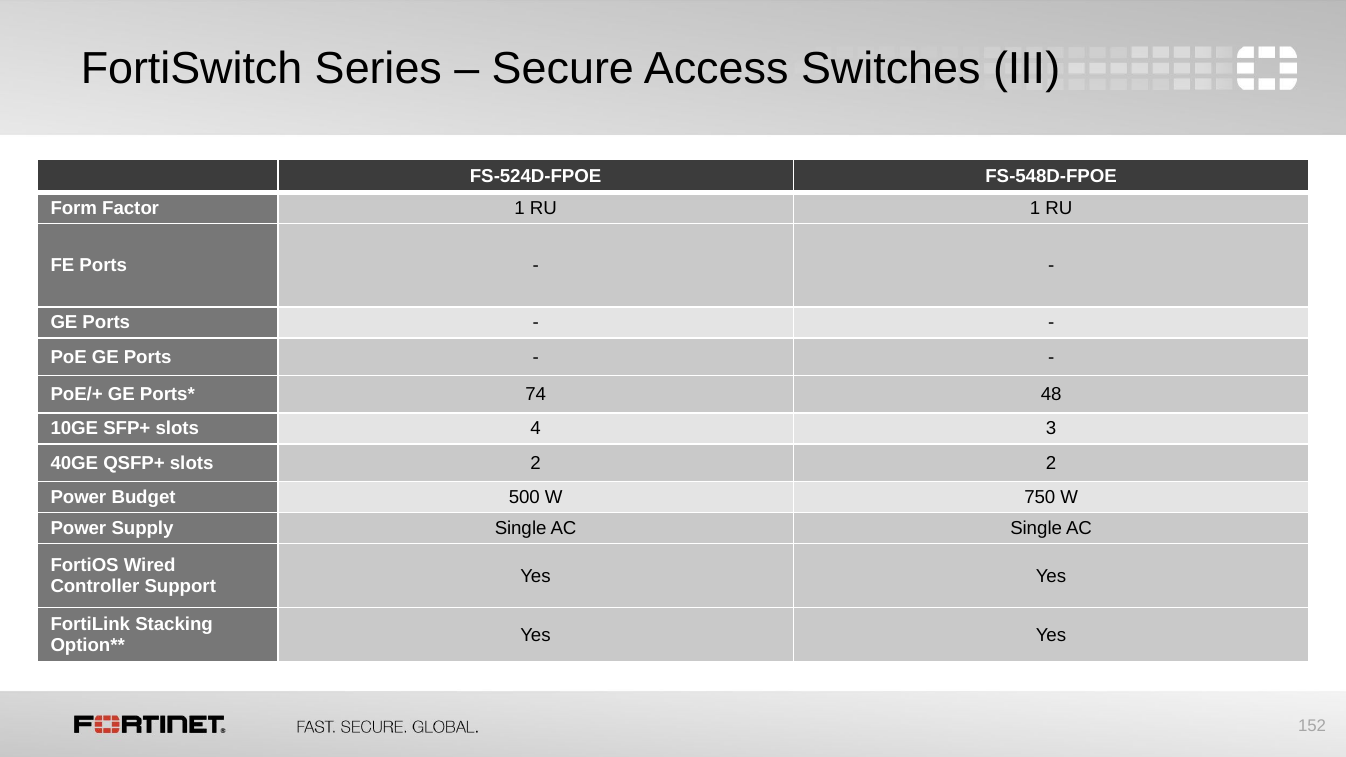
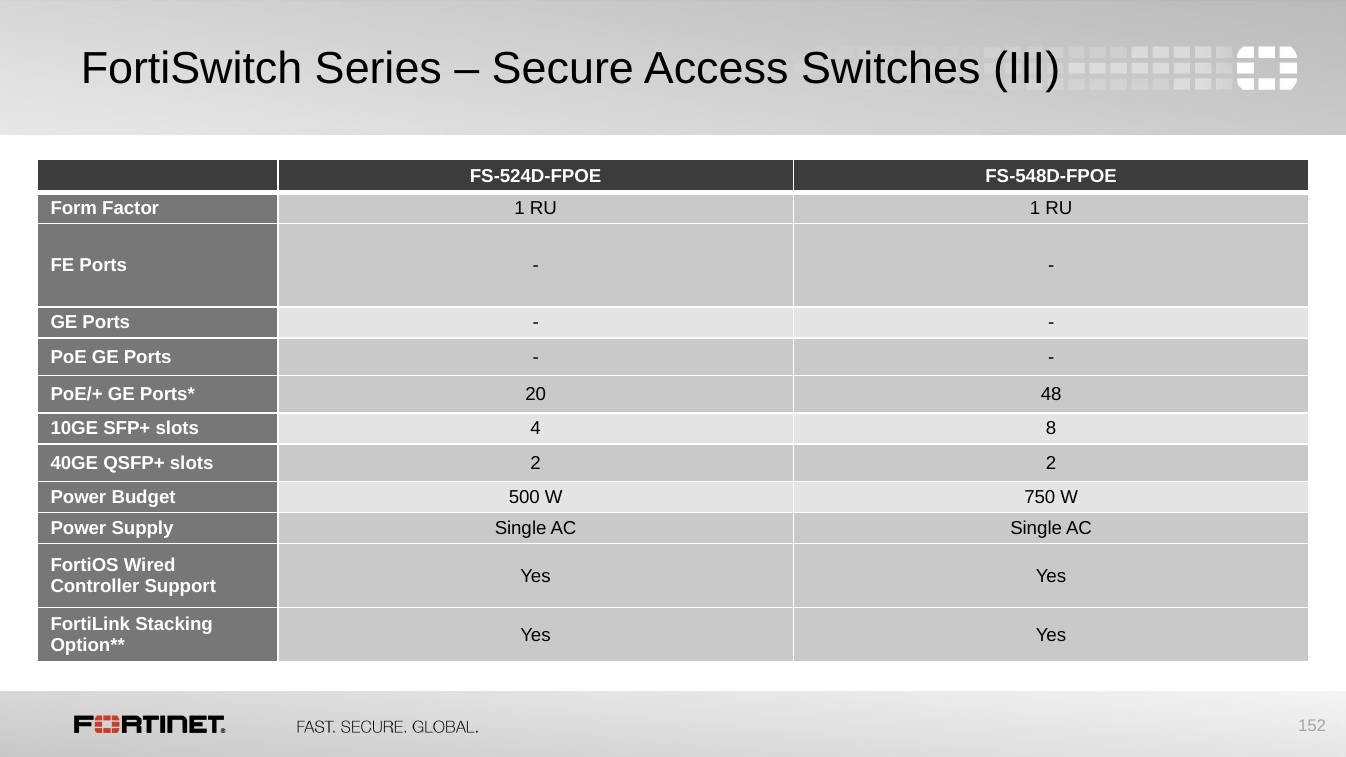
74: 74 -> 20 (536, 395)
3: 3 -> 8 (1051, 429)
